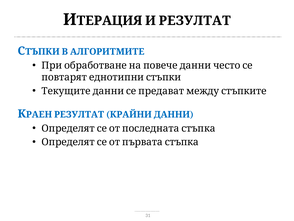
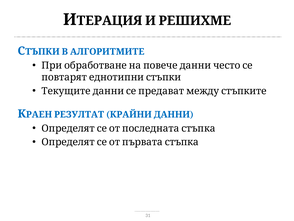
И РЕЗУЛТАТ: РЕЗУЛТАТ -> РЕШИХМЕ (195, 21)
